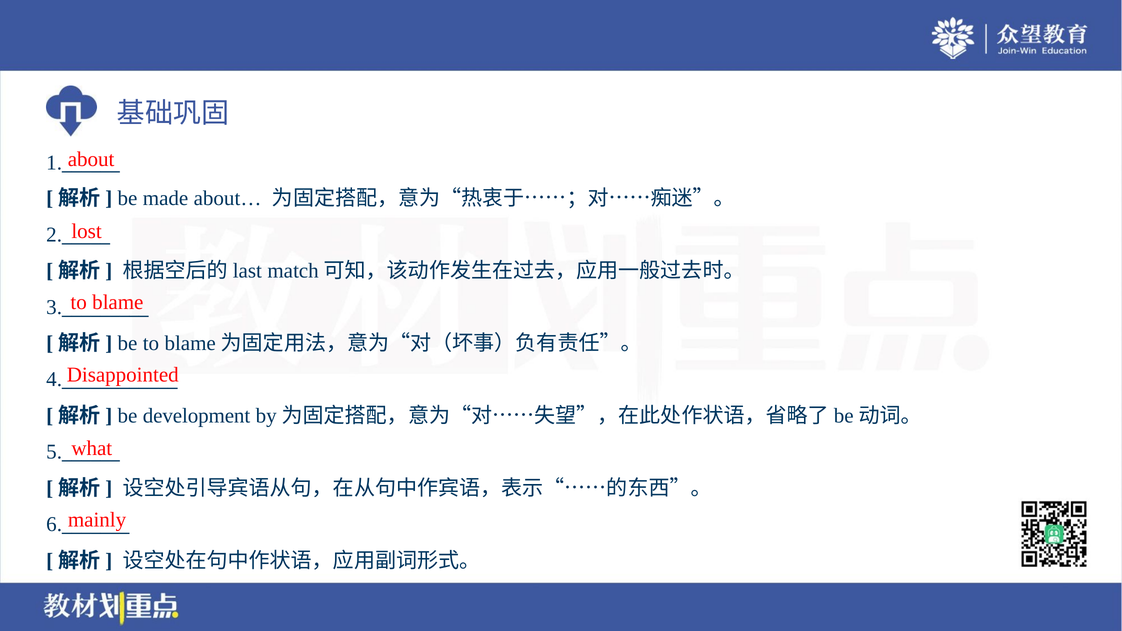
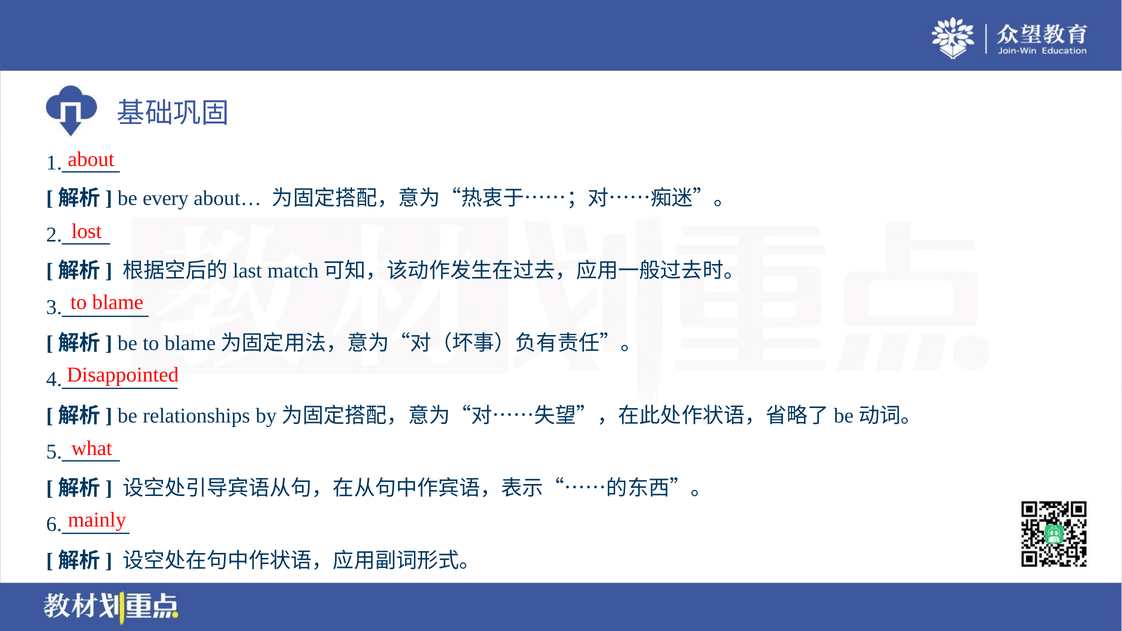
made: made -> every (166, 198)
development: development -> relationships (196, 416)
